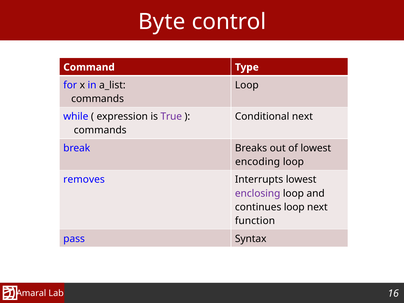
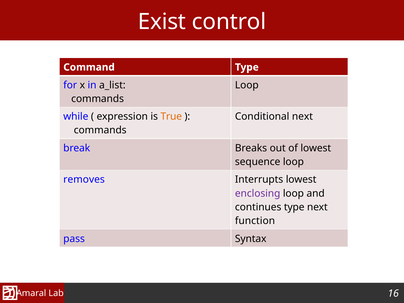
Byte: Byte -> Exist (162, 22)
True colour: purple -> orange (171, 117)
encoding: encoding -> sequence (258, 162)
continues loop: loop -> type (294, 207)
